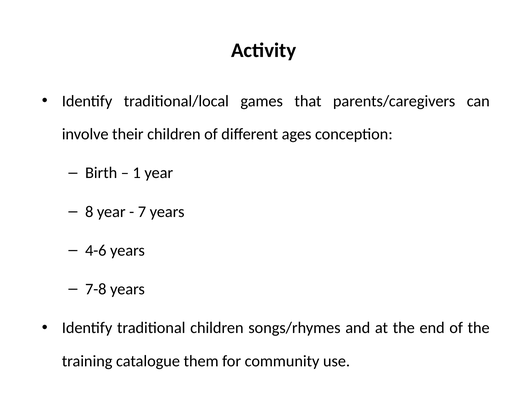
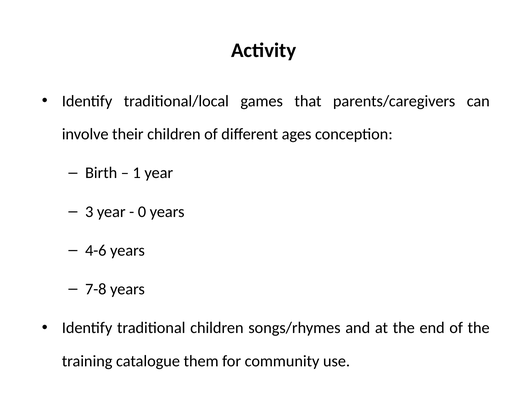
8: 8 -> 3 (89, 212)
7: 7 -> 0 (142, 212)
